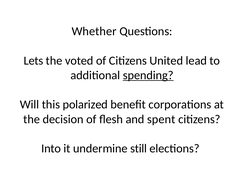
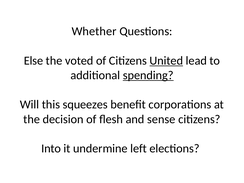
Lets: Lets -> Else (33, 61)
United underline: none -> present (166, 61)
polarized: polarized -> squeezes (85, 105)
spent: spent -> sense (161, 119)
still: still -> left (139, 148)
